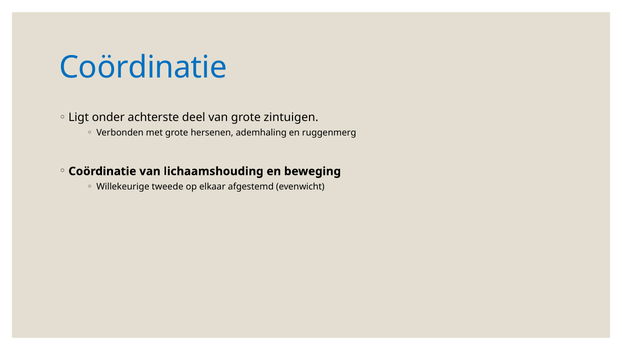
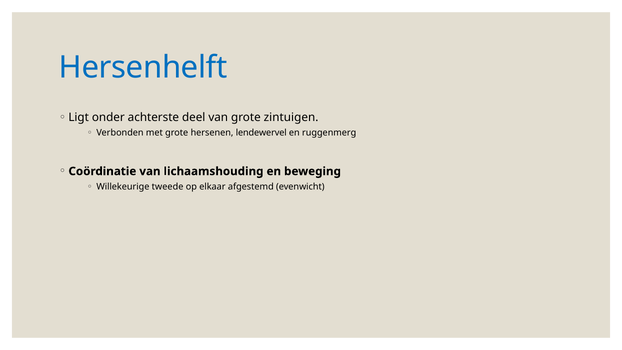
Coördinatie: Coördinatie -> Hersenhelft (143, 68)
ademhaling: ademhaling -> lendewervel (261, 133)
